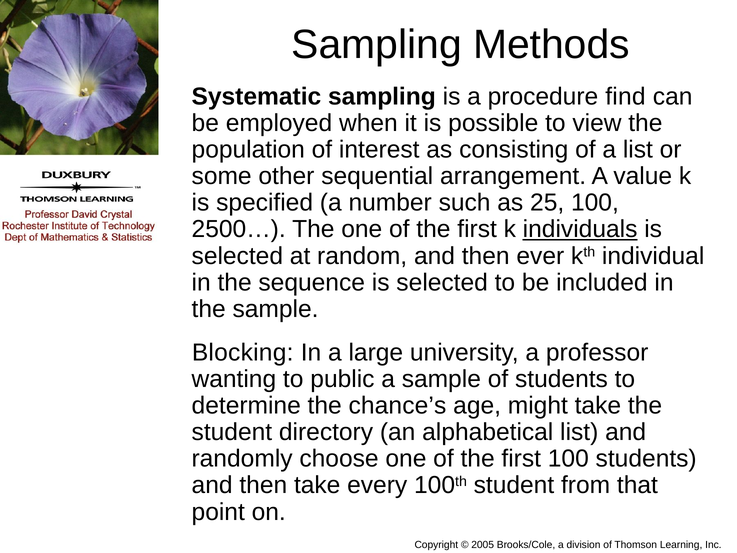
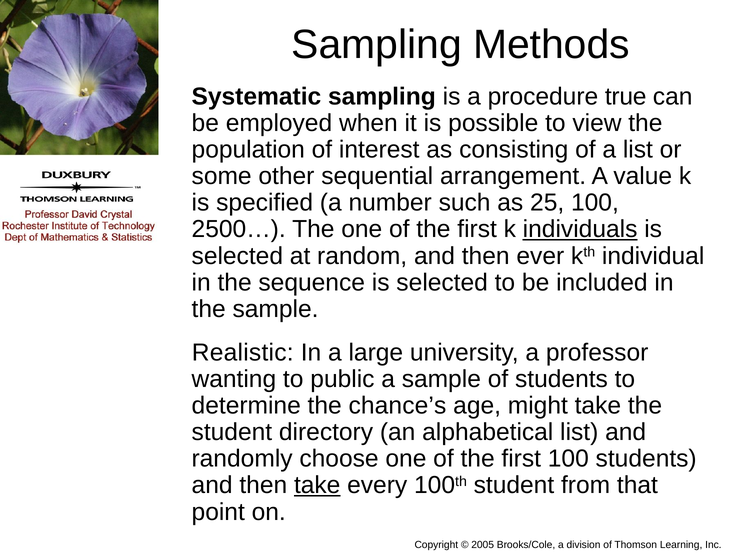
find: find -> true (626, 97)
Blocking: Blocking -> Realistic (243, 353)
take underline: none -> present (317, 485)
